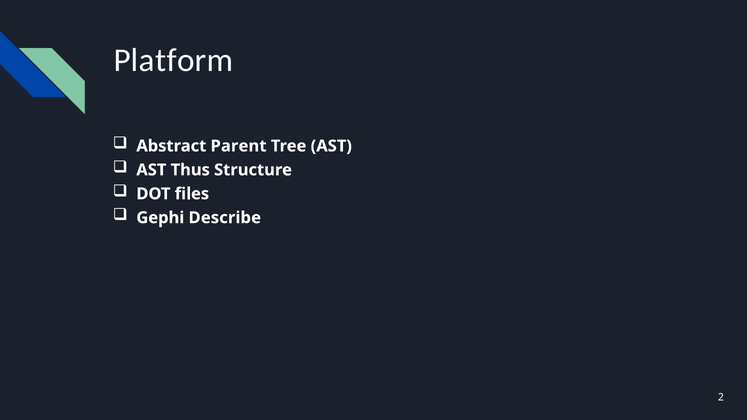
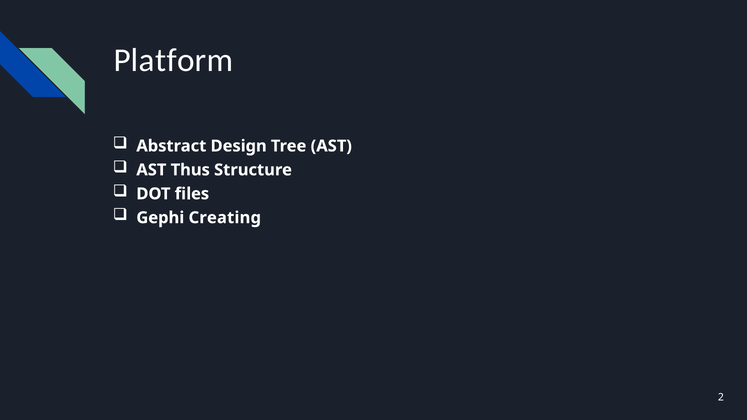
Parent: Parent -> Design (239, 146)
Describe: Describe -> Creating (225, 218)
